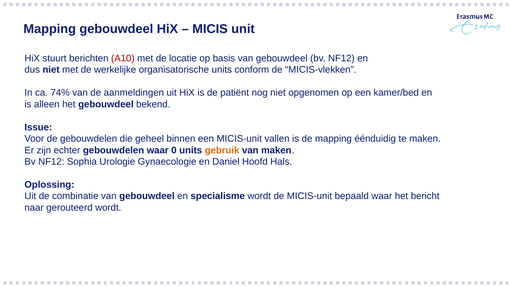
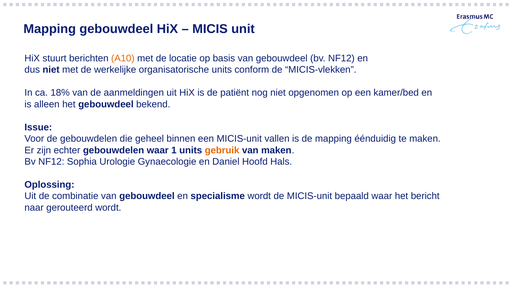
A10 colour: red -> orange (123, 58)
74%: 74% -> 18% (60, 93)
0: 0 -> 1 (174, 150)
